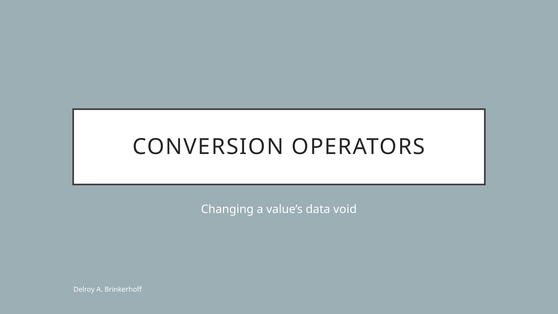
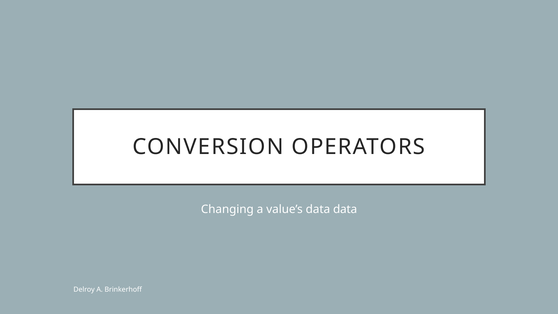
data void: void -> data (345, 209)
